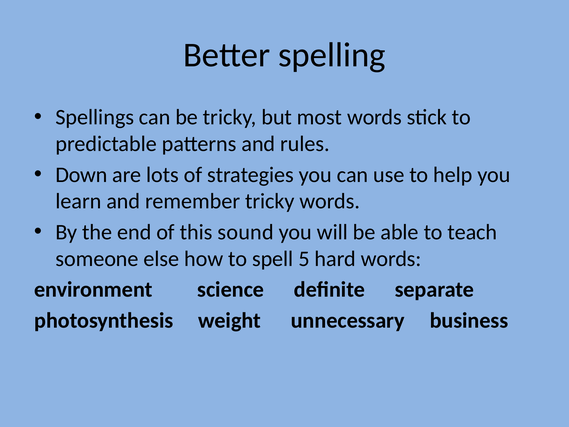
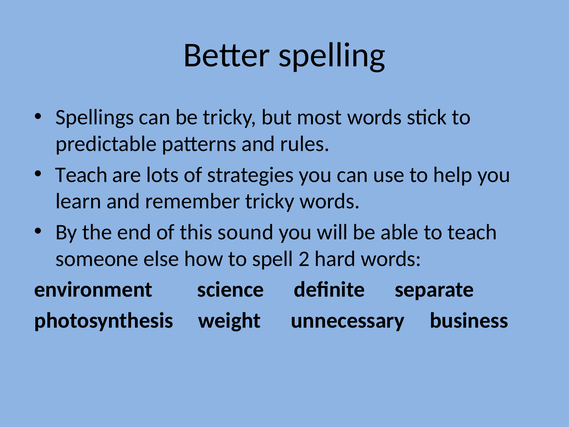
Down: Down -> Teach (81, 175)
5: 5 -> 2 (304, 259)
